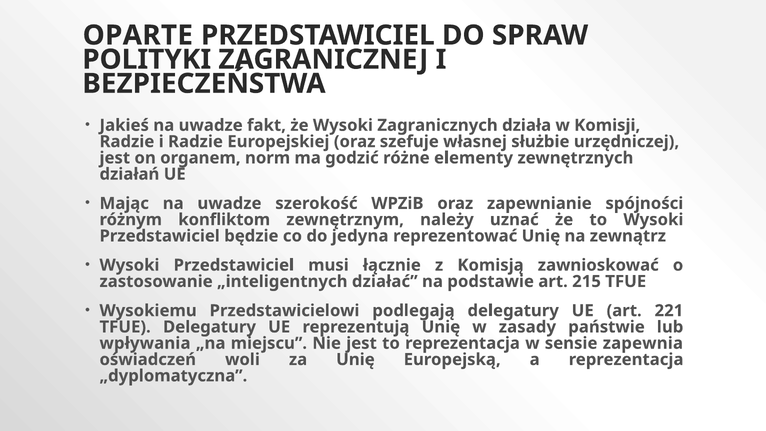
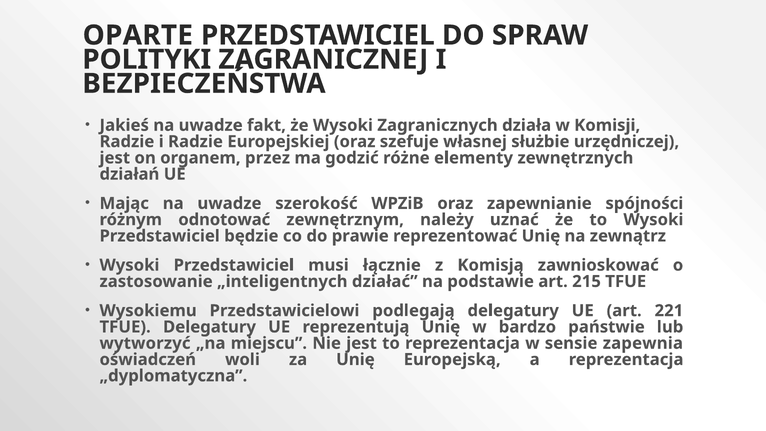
norm: norm -> przez (267, 158)
konfliktom: konfliktom -> odnotować (224, 220)
jedyna: jedyna -> prawie (360, 236)
zasady: zasady -> bardzo (527, 327)
wpływania: wpływania -> wytworzyć (145, 343)
